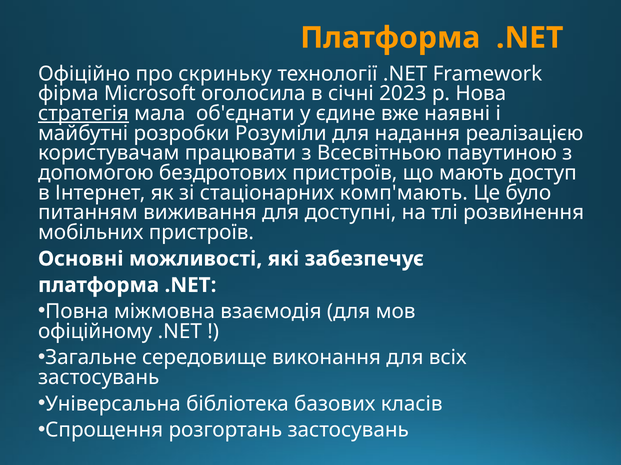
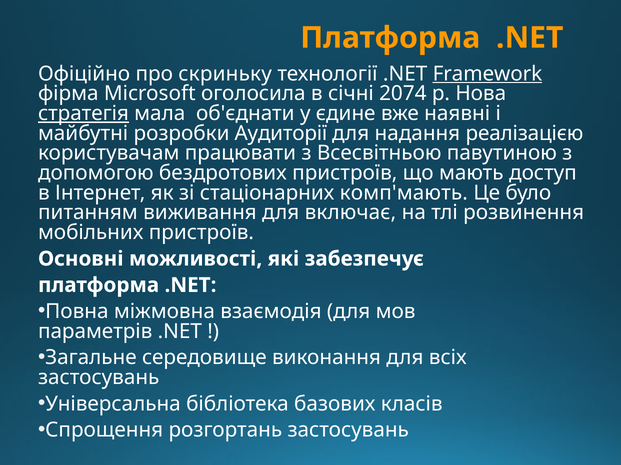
Framework underline: none -> present (487, 74)
2023: 2023 -> 2074 (403, 94)
Розуміли: Розуміли -> Аудиторії (281, 133)
доступні: доступні -> включає (350, 213)
офіційному: офіційному -> параметрів (95, 332)
